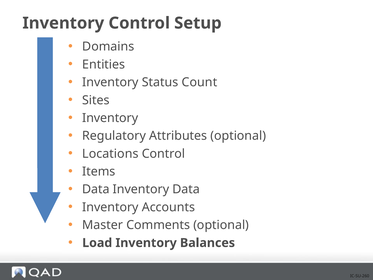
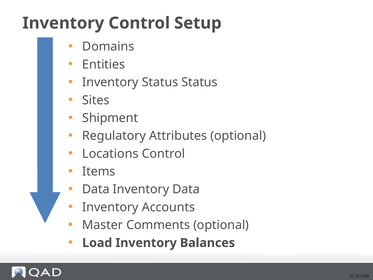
Status Count: Count -> Status (199, 82)
Inventory: Inventory -> Shipment (110, 118)
